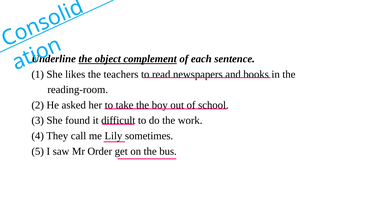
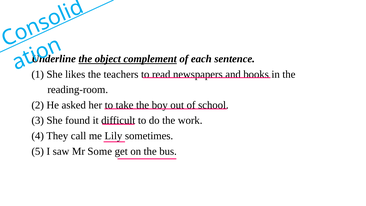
Order: Order -> Some (100, 151)
